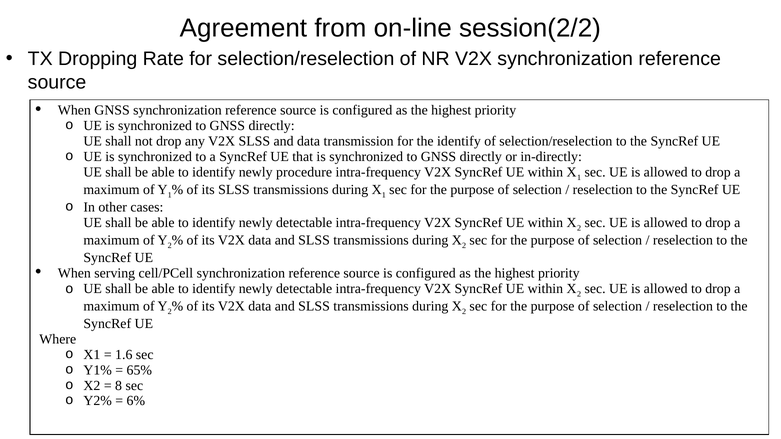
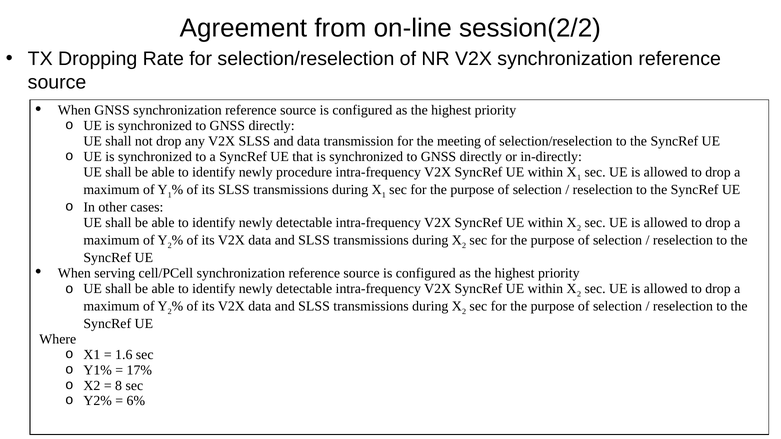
the identify: identify -> meeting (459, 141)
65%: 65% -> 17% (139, 370)
